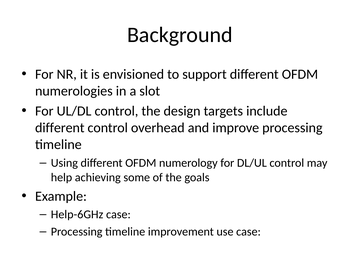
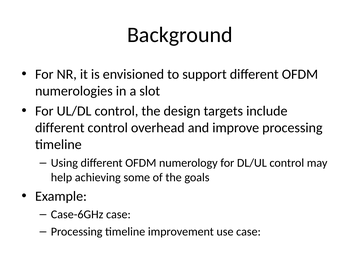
Help-6GHz: Help-6GHz -> Case-6GHz (77, 215)
